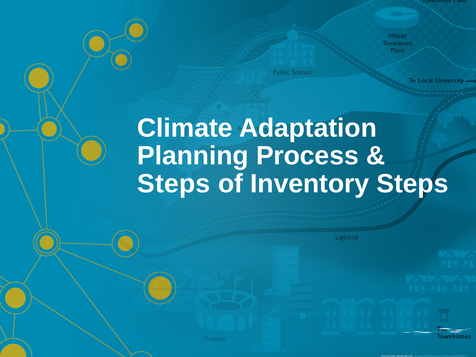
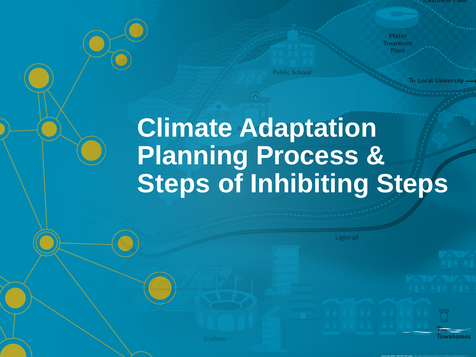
Inventory: Inventory -> Inhibiting (310, 184)
